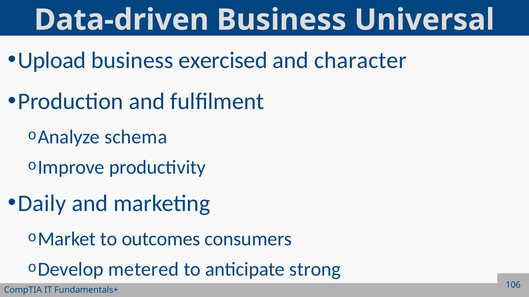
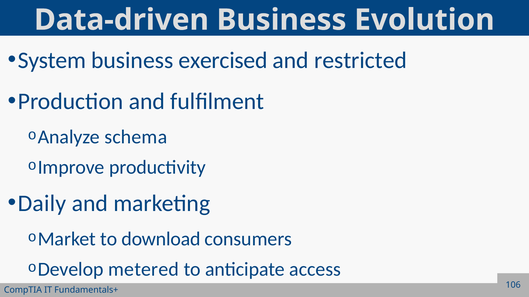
Universal: Universal -> Evolution (424, 20)
Upload: Upload -> System (52, 60)
character: character -> restricted (361, 60)
outcomes: outcomes -> download (161, 239)
strong: strong -> access (315, 270)
